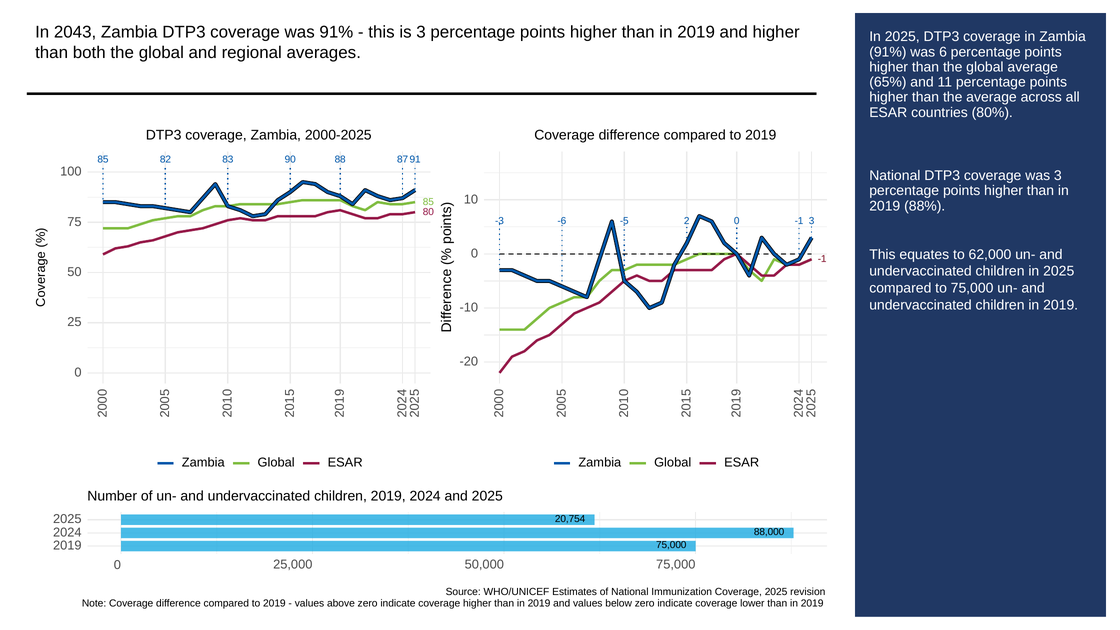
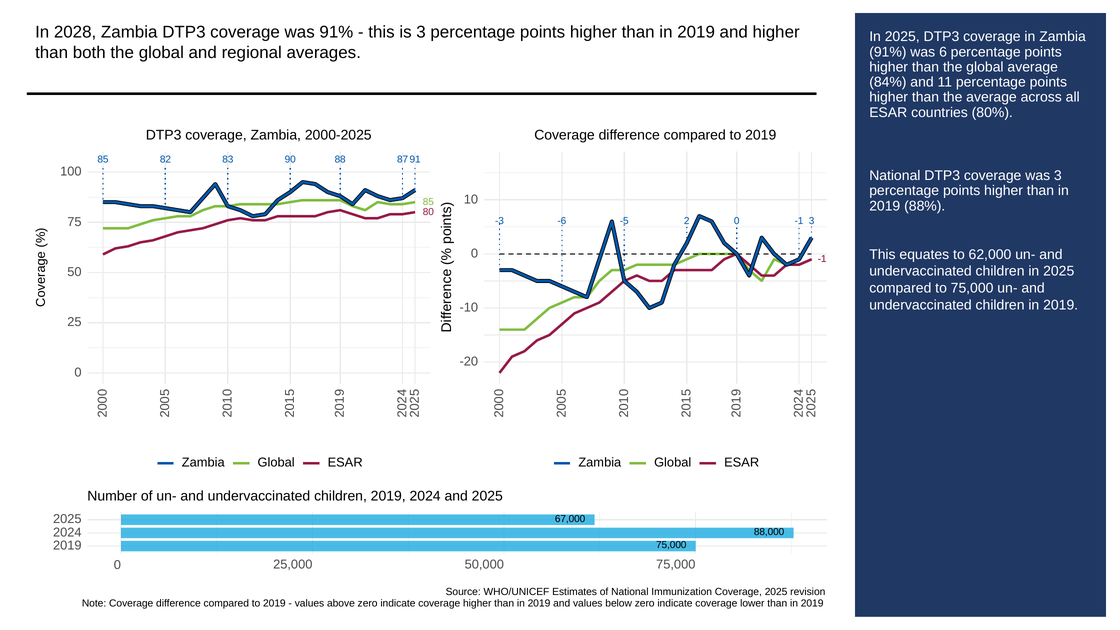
2043: 2043 -> 2028 (75, 32)
65%: 65% -> 84% (888, 82)
20,754: 20,754 -> 67,000 (570, 519)
